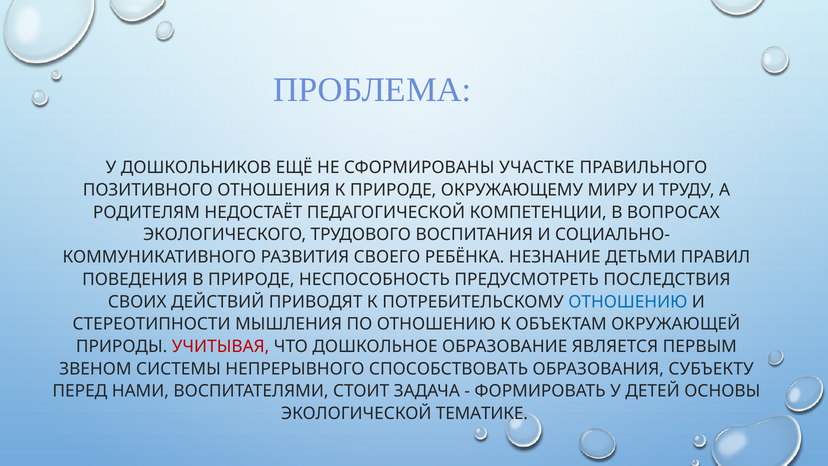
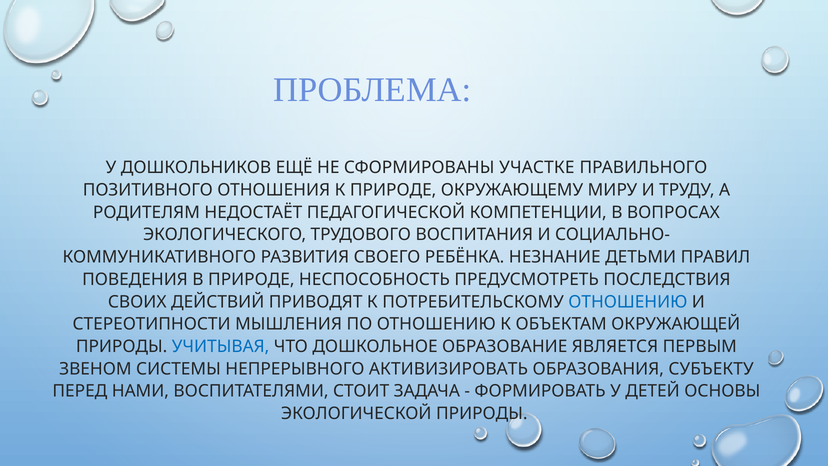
УЧИТЫВАЯ colour: red -> blue (221, 346)
СПОСОБСТВОВАТЬ: СПОСОБСТВОВАТЬ -> АКТИВИЗИРОВАТЬ (448, 369)
ЭКОЛОГИЧЕСКОЙ ТЕМАТИКЕ: ТЕМАТИКЕ -> ПРИРОДЫ (482, 413)
